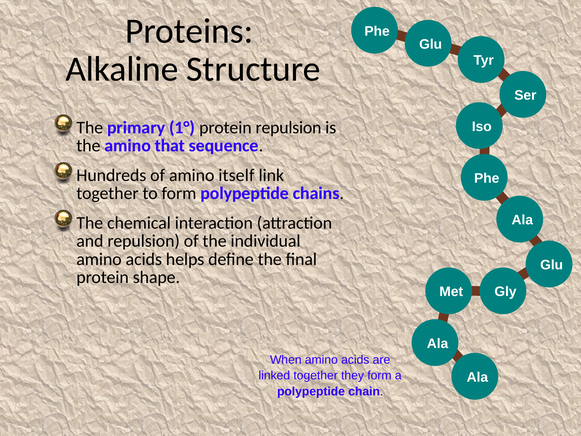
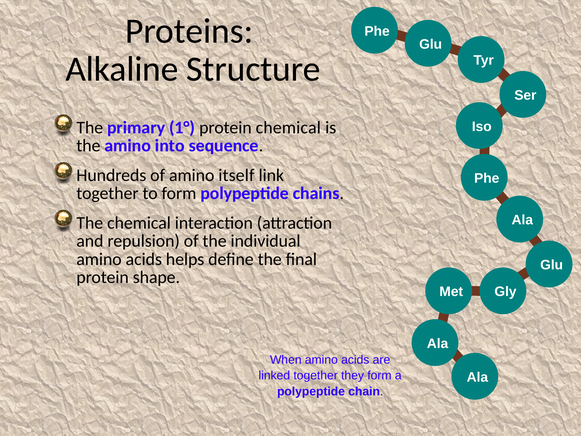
protein repulsion: repulsion -> chemical (288, 127)
that: that -> into (170, 146)
